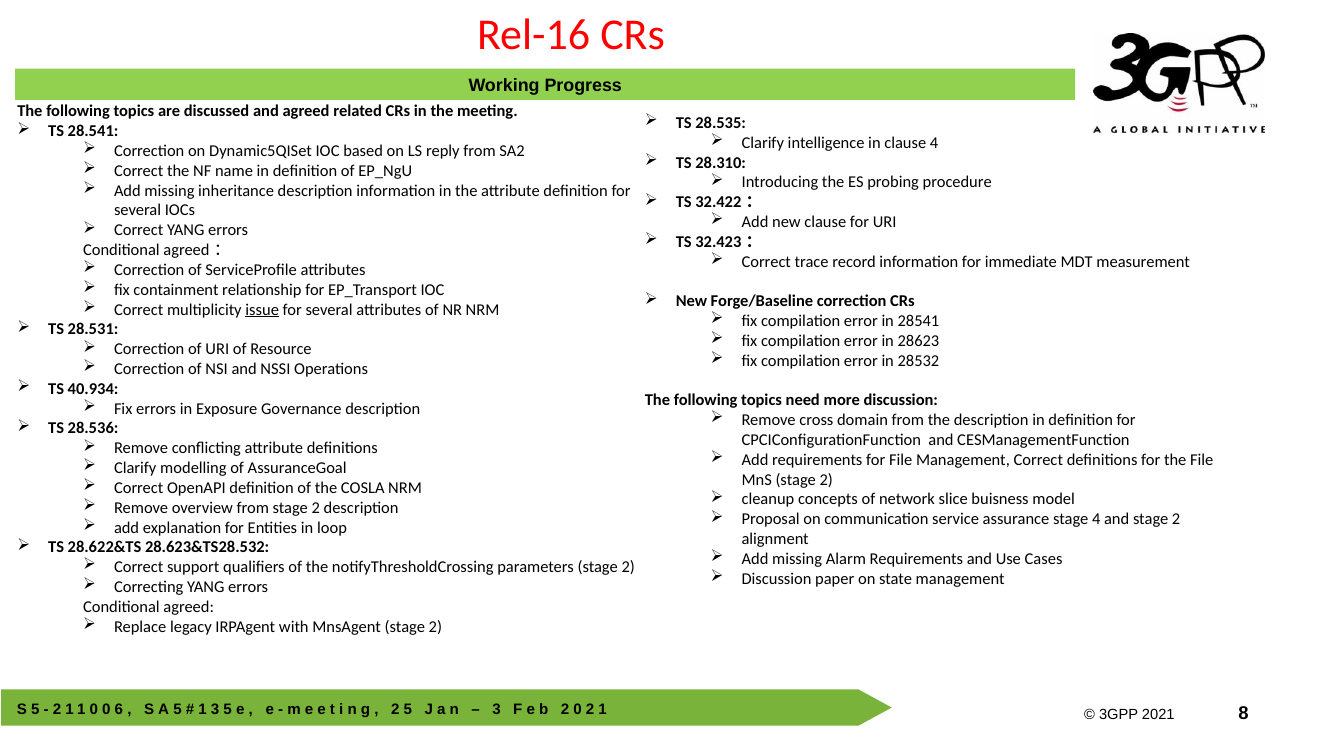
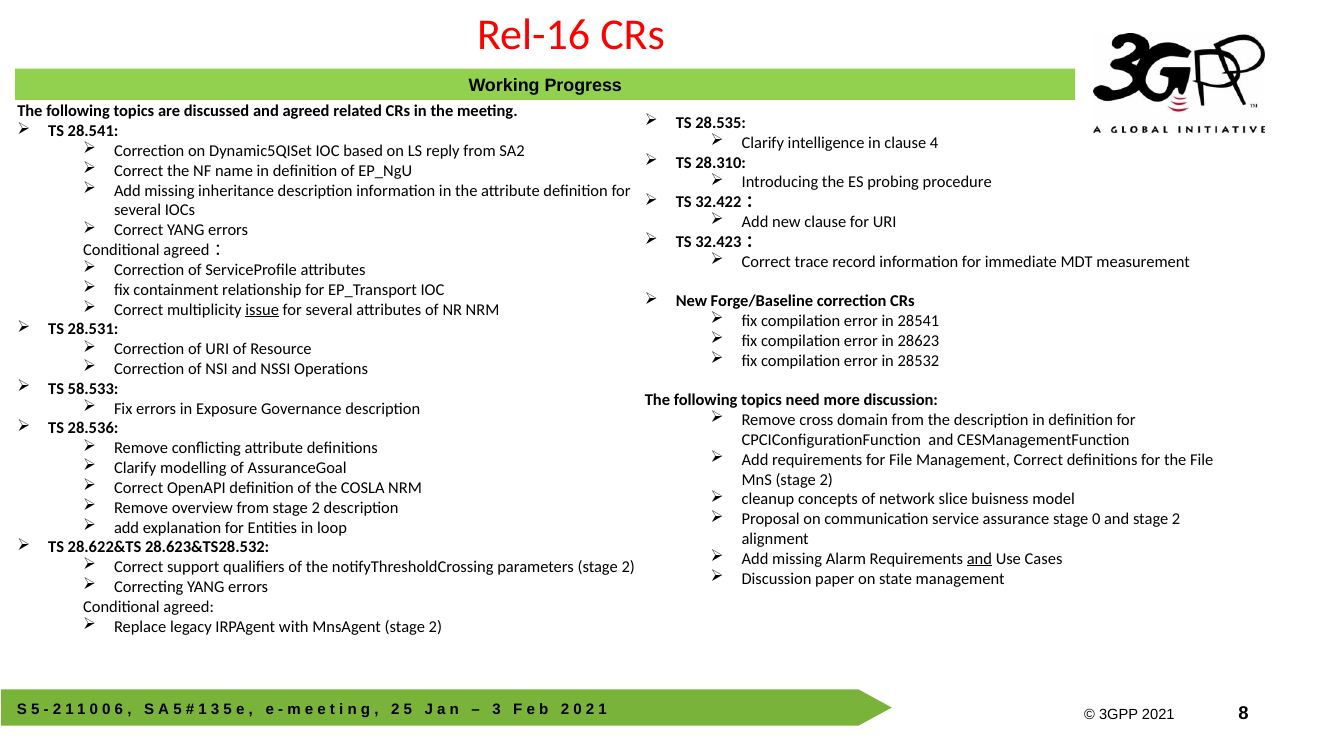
40.934: 40.934 -> 58.533 (93, 389)
stage 4: 4 -> 0 (1096, 519)
and underline: none -> present (979, 559)
